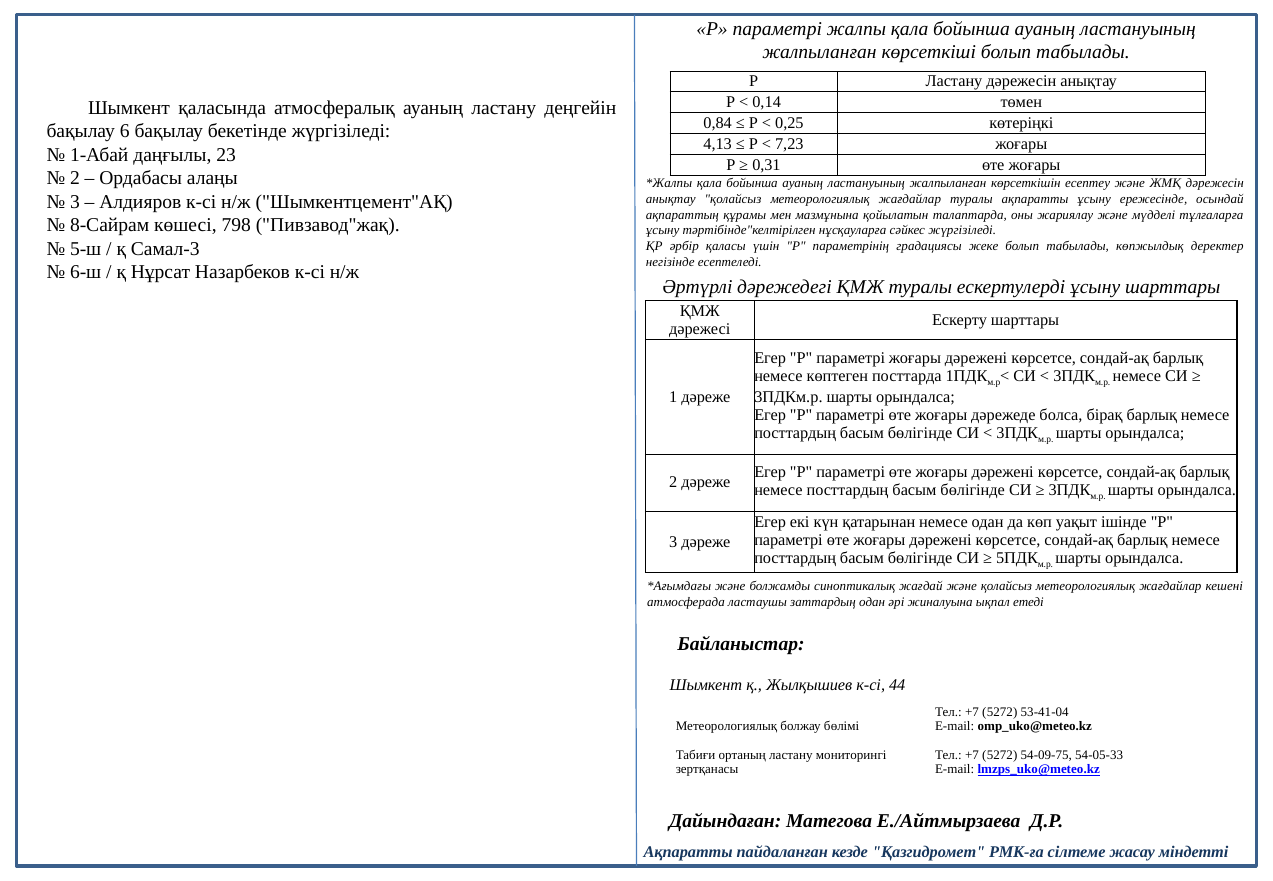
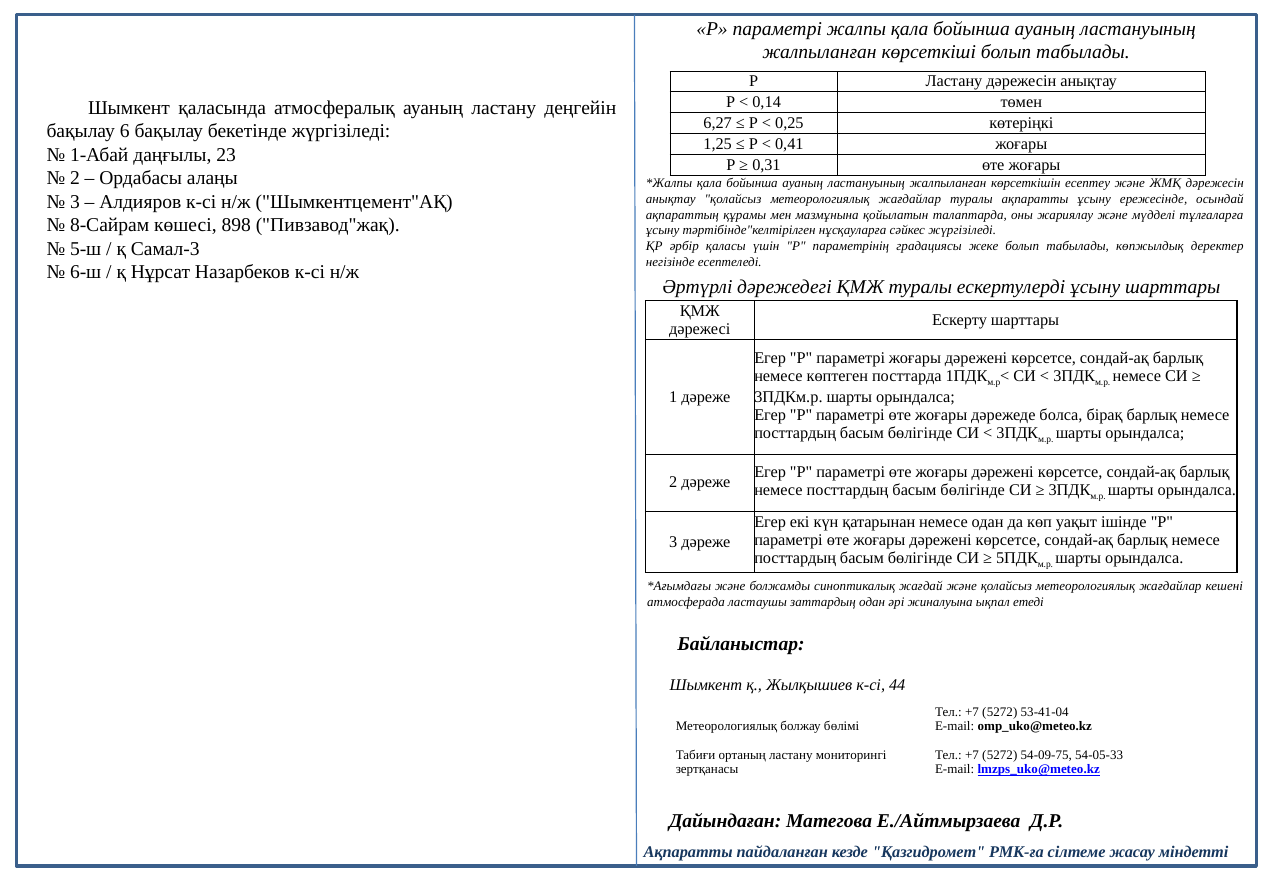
0,84: 0,84 -> 6,27 (718, 123)
4,13: 4,13 -> 1,25 (718, 144)
7,23: 7,23 -> 0,41 (789, 144)
798: 798 -> 898 (236, 225)
